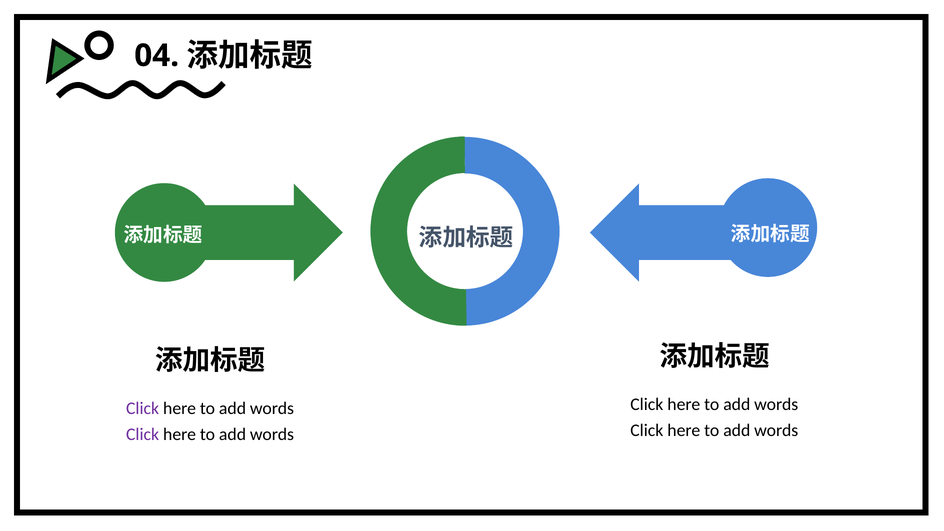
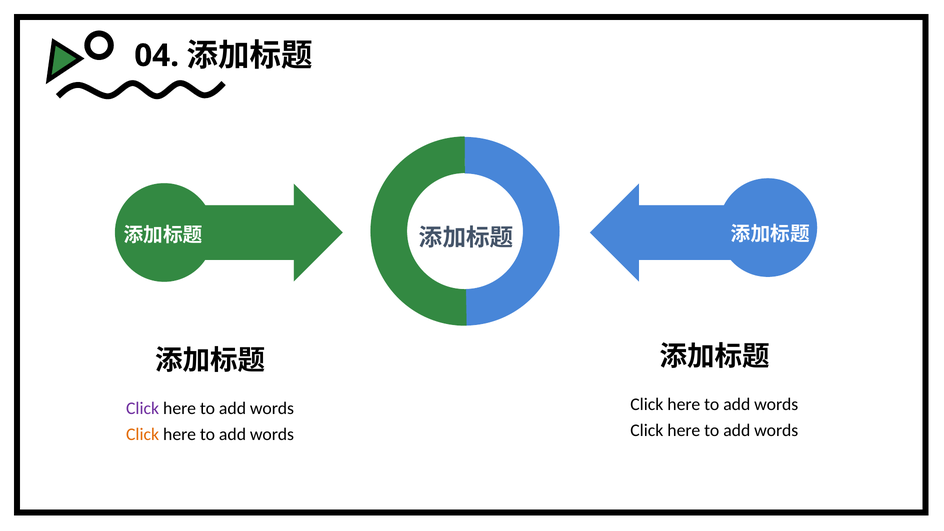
Click colour: purple -> orange (143, 435)
